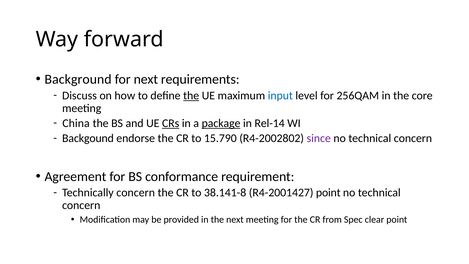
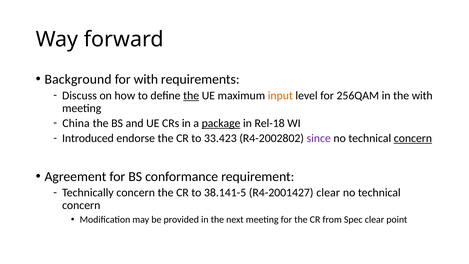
for next: next -> with (146, 79)
input colour: blue -> orange (280, 95)
the core: core -> with (422, 95)
CRs underline: present -> none (171, 123)
Rel-14: Rel-14 -> Rel-18 (270, 123)
Backgound: Backgound -> Introduced (88, 138)
15.790: 15.790 -> 33.423 (220, 138)
concern underline: none -> present (413, 138)
38.141-8: 38.141-8 -> 38.141-5 (225, 193)
R4-2001427 point: point -> clear (328, 193)
